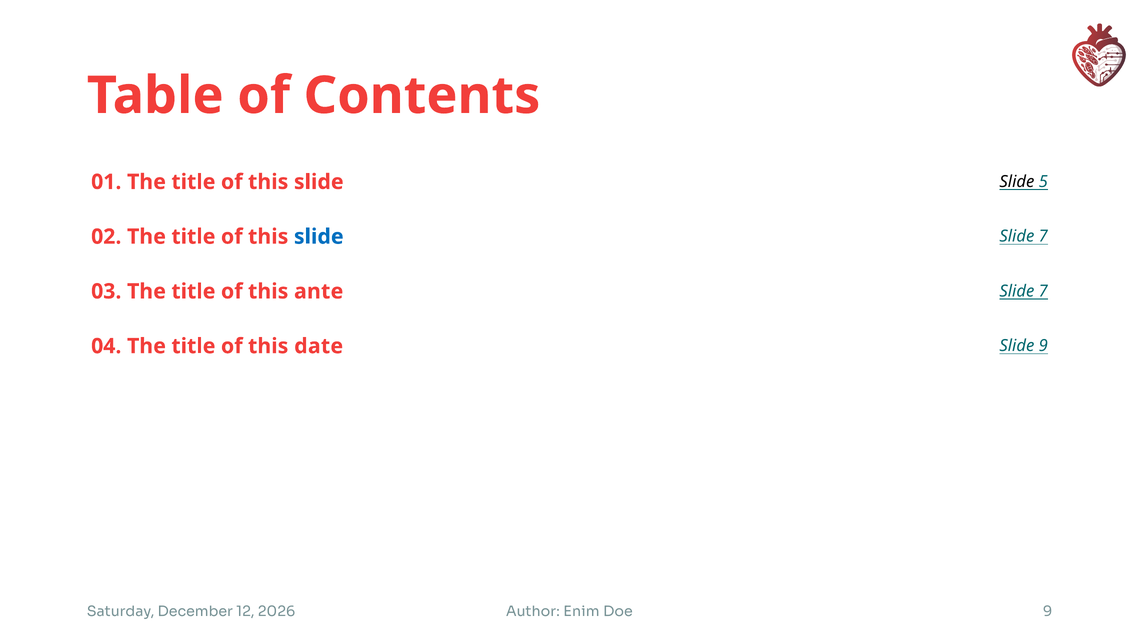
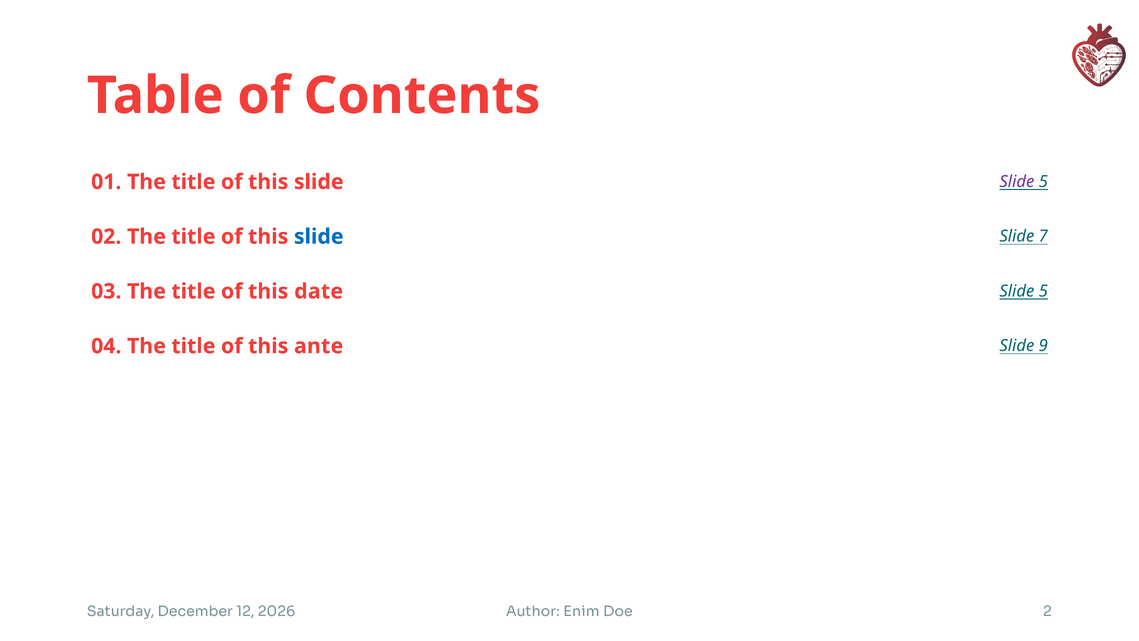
Slide colour: black -> purple (1017, 182)
ante: ante -> date (319, 291)
7: 7 -> 5 (1043, 291)
date: date -> ante (319, 346)
Doe 9: 9 -> 2 (1048, 611)
